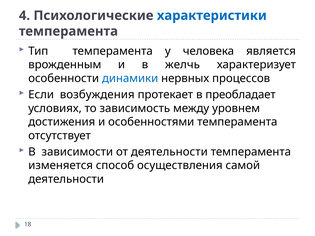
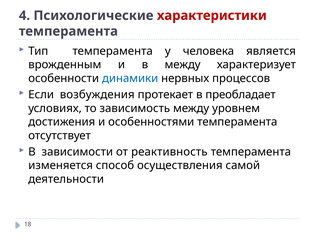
характеристики colour: blue -> red (212, 16)
в желчь: желчь -> между (183, 65)
от деятельности: деятельности -> реактивность (169, 152)
